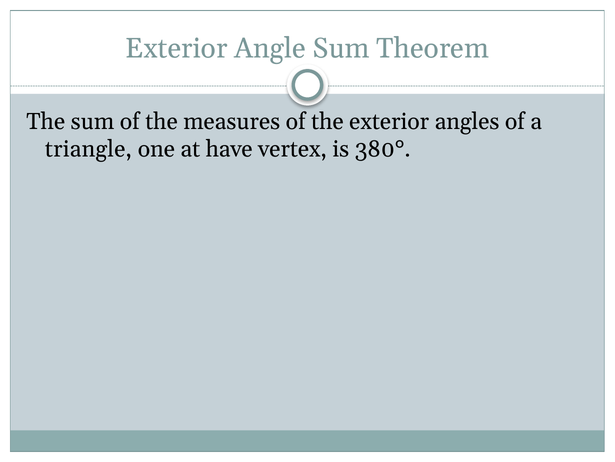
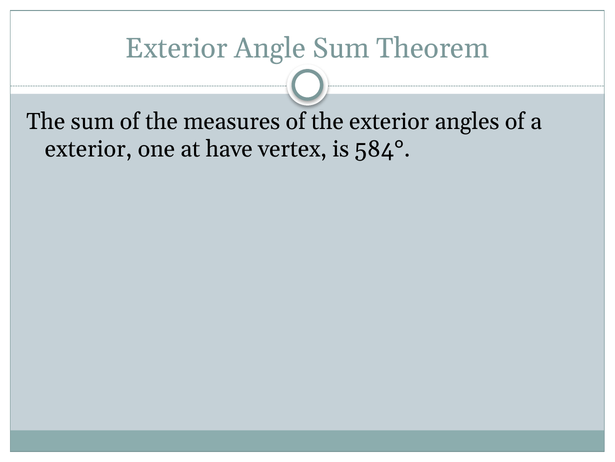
triangle: triangle -> exterior (88, 149)
380°: 380° -> 584° (382, 149)
